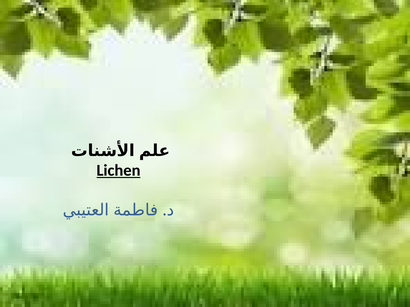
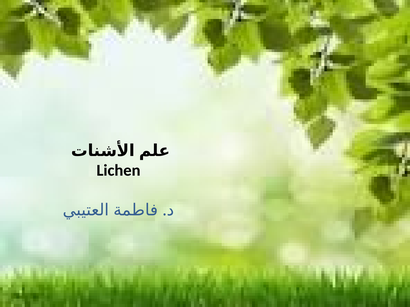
Lichen underline: present -> none (118, 171)
